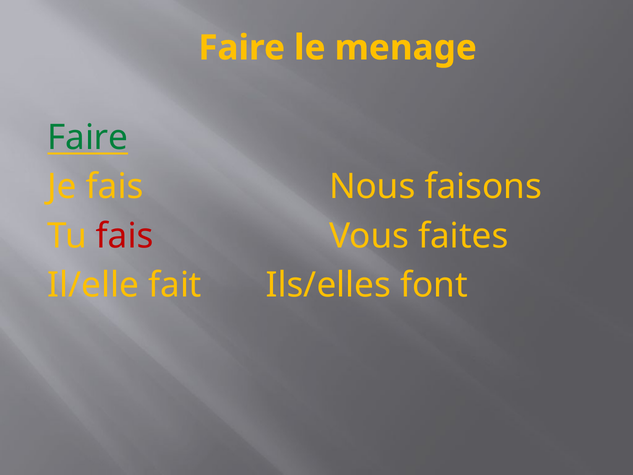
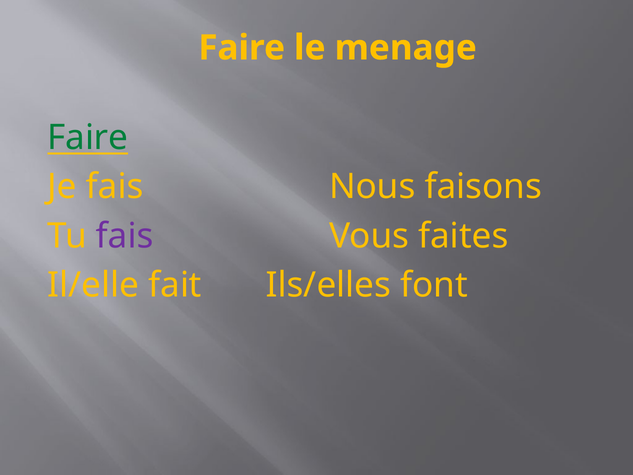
fais colour: red -> purple (125, 236)
